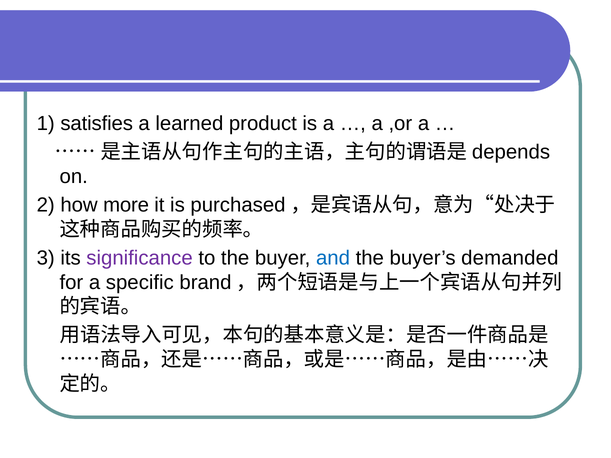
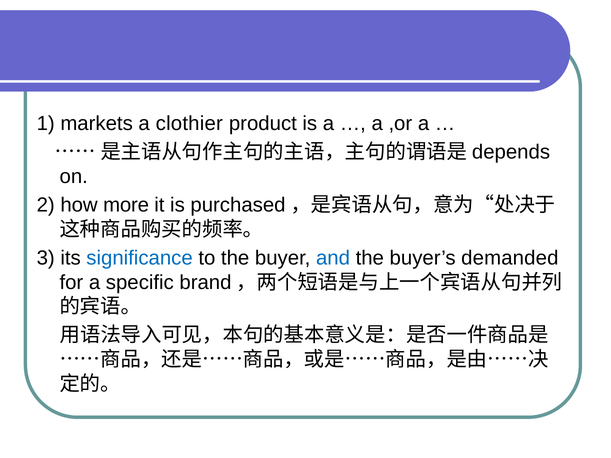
satisfies: satisfies -> markets (97, 124)
learned: learned -> clothier (189, 124)
significance colour: purple -> blue (140, 258)
